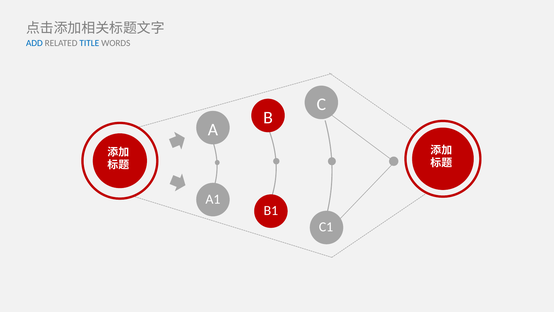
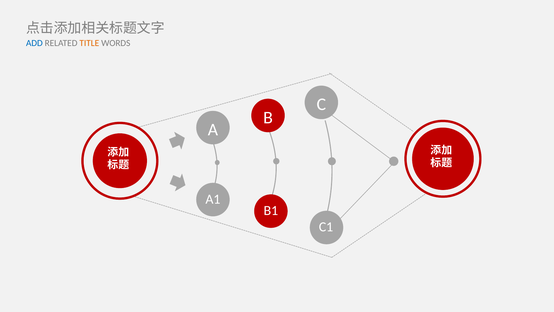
TITLE colour: blue -> orange (89, 43)
